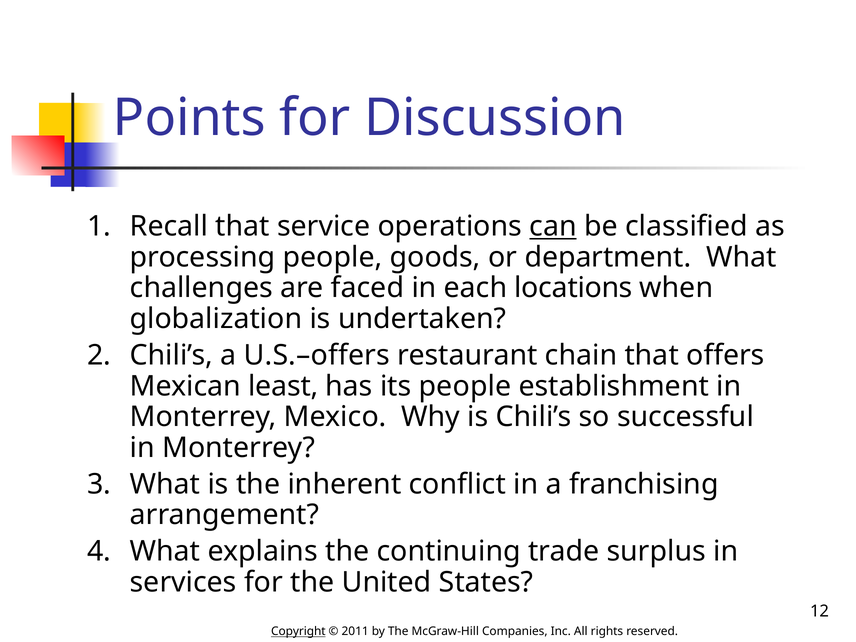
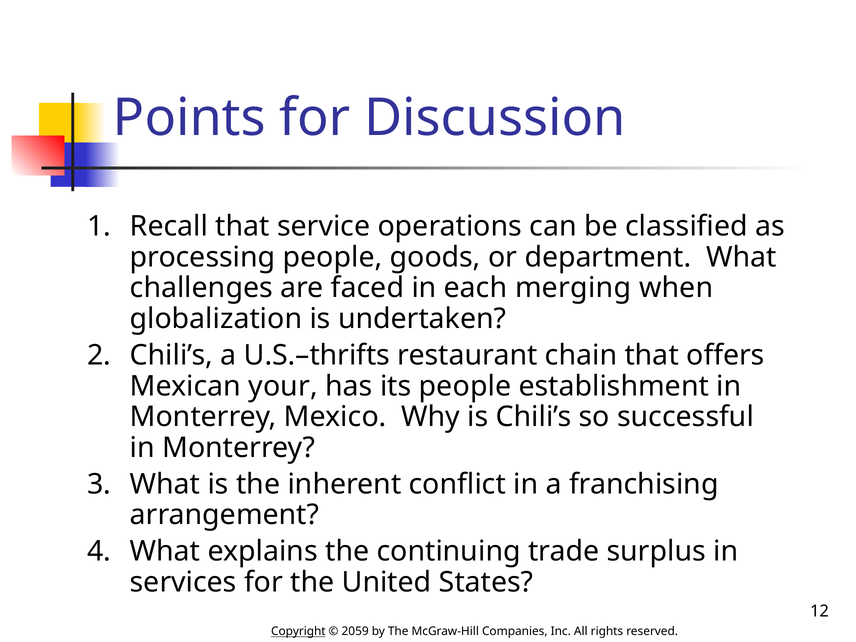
can underline: present -> none (553, 226)
locations: locations -> merging (573, 288)
U.S.–offers: U.S.–offers -> U.S.–thrifts (317, 355)
least: least -> your (283, 386)
2011: 2011 -> 2059 (355, 632)
